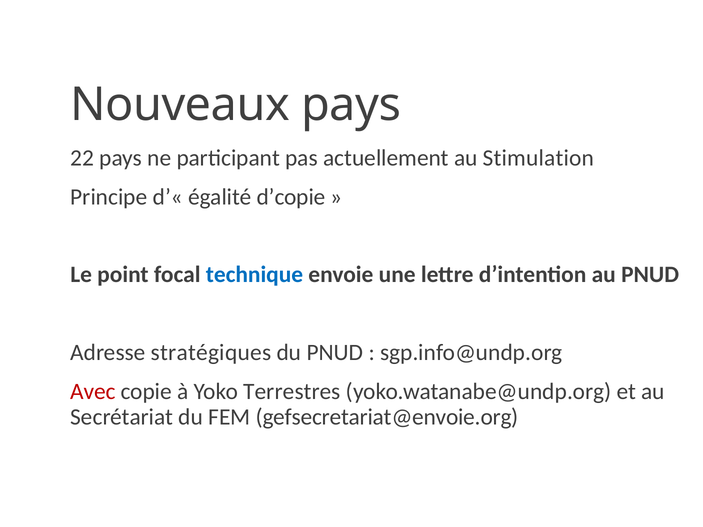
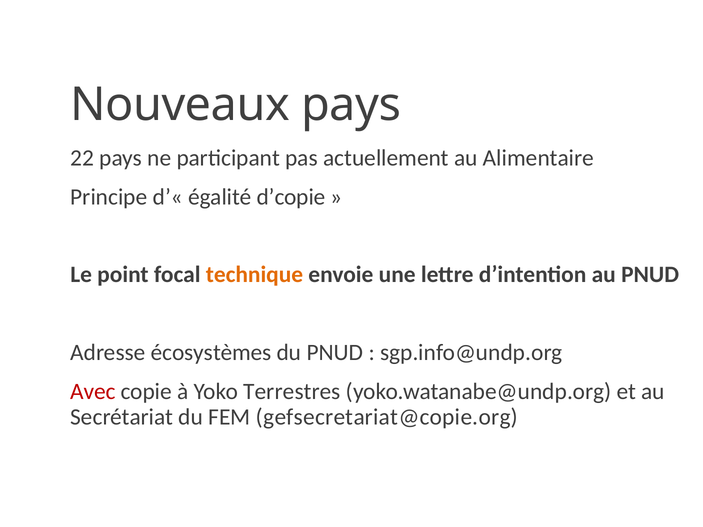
Stimulation: Stimulation -> Alimentaire (538, 158)
technique colour: blue -> orange (254, 275)
stratégiques: stratégiques -> écosystèmes (211, 353)
gefsecretariat@envoie.org: gefsecretariat@envoie.org -> gefsecretariat@copie.org (387, 417)
